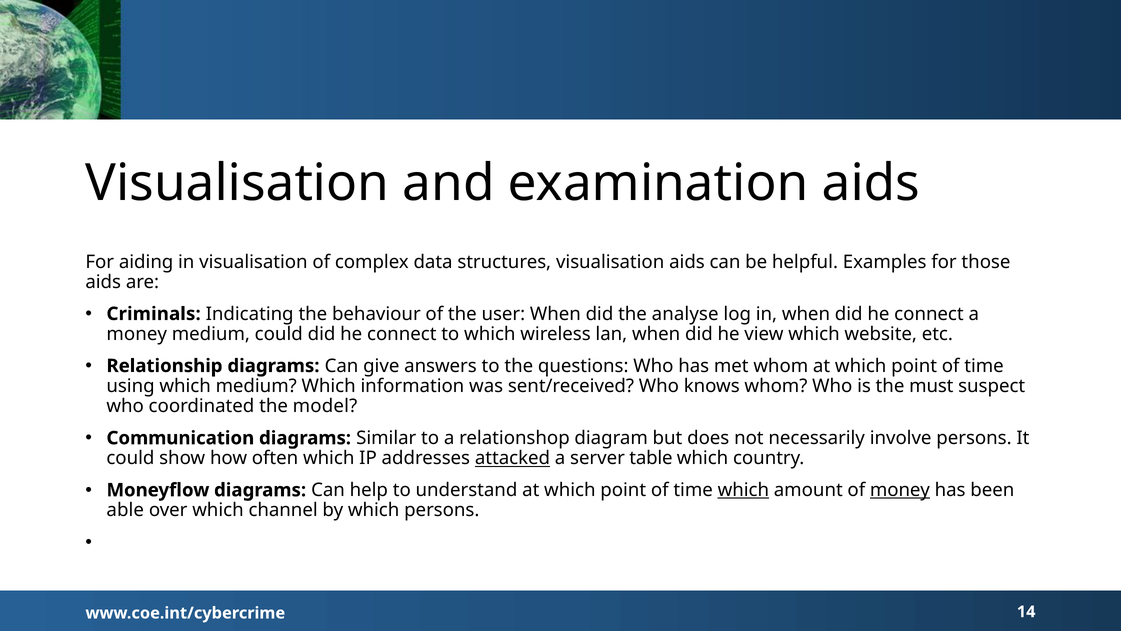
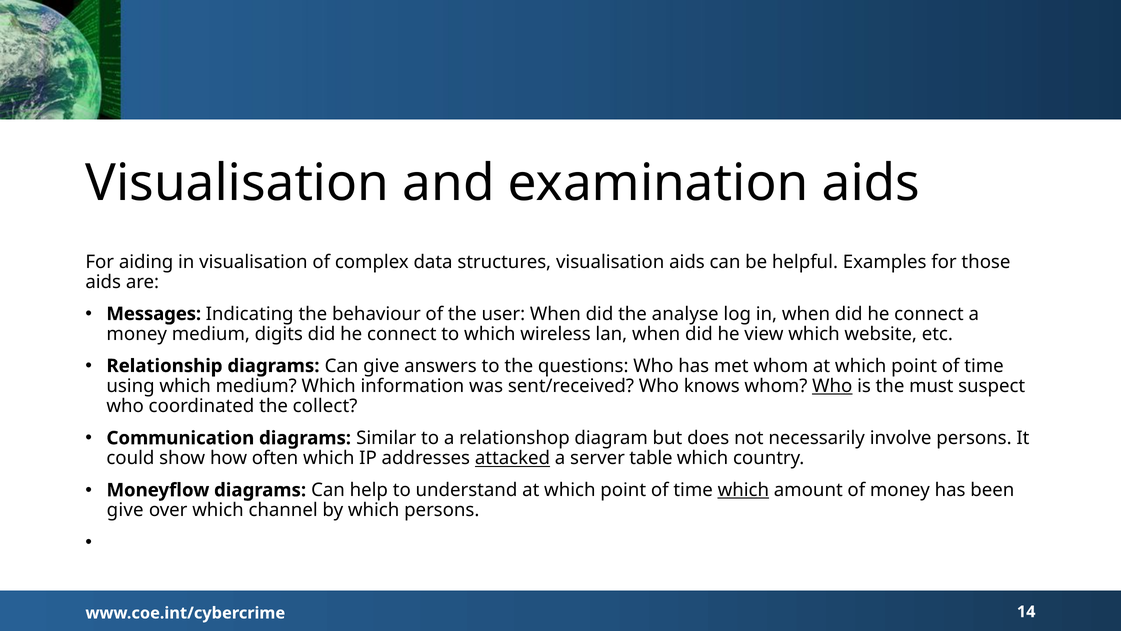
Criminals: Criminals -> Messages (154, 314)
medium could: could -> digits (279, 334)
Who underline: none -> present (832, 386)
model: model -> collect (325, 406)
money underline: present -> none (900, 490)
able: able -> give (125, 510)
